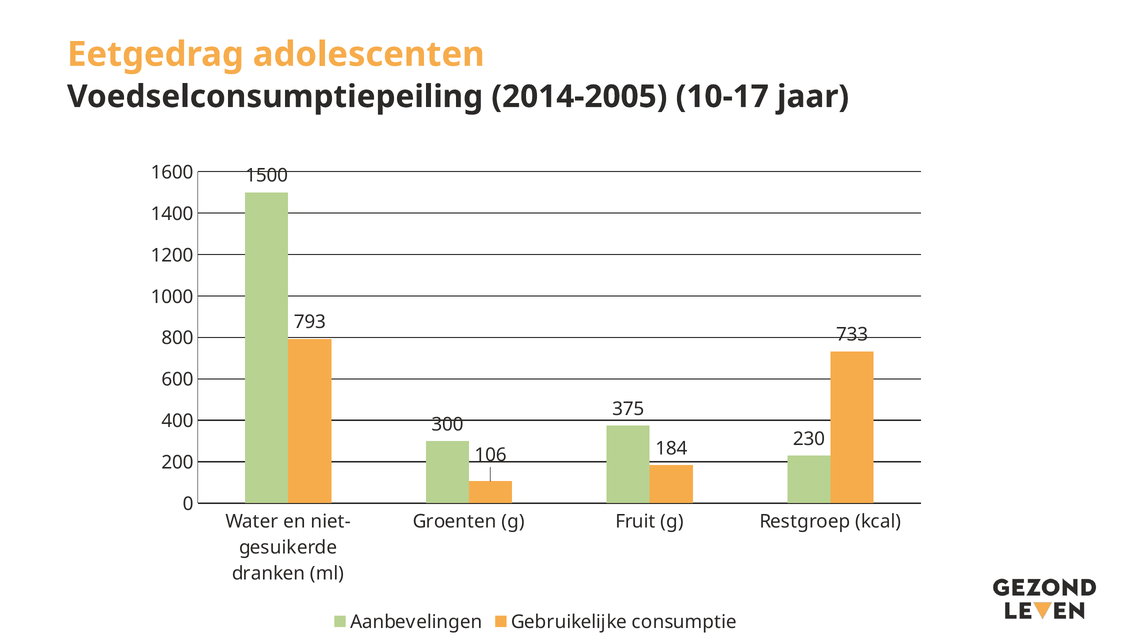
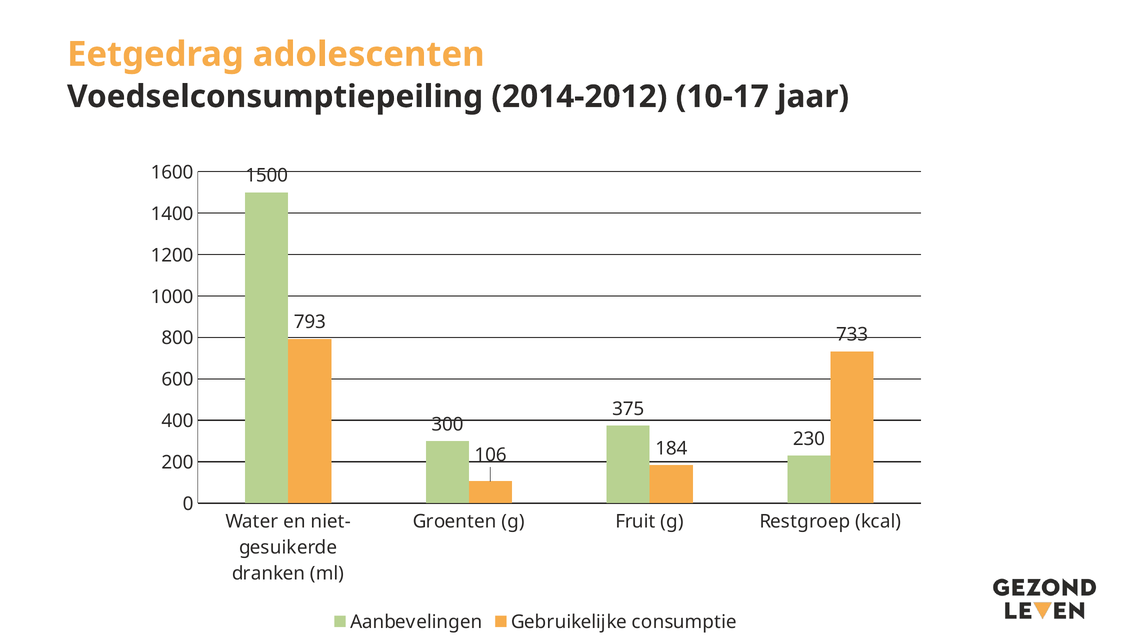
2014-2005: 2014-2005 -> 2014-2012 (579, 97)
